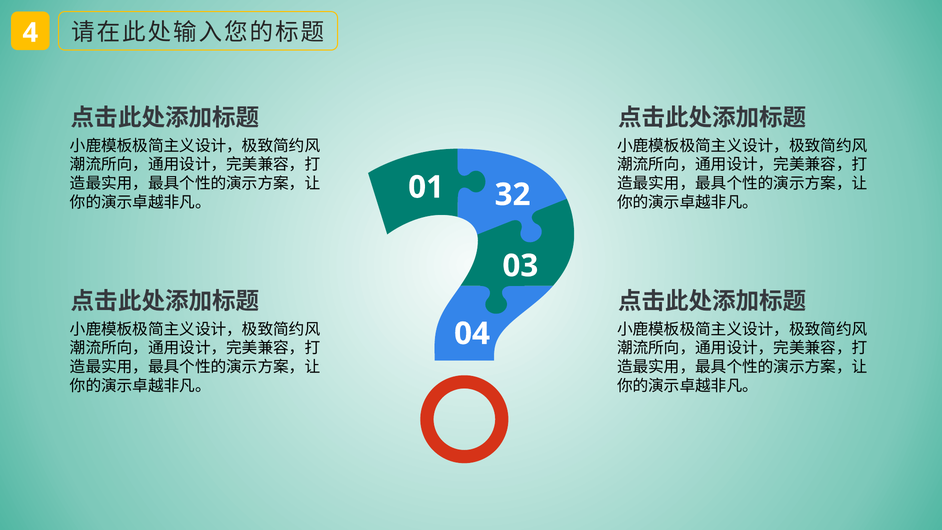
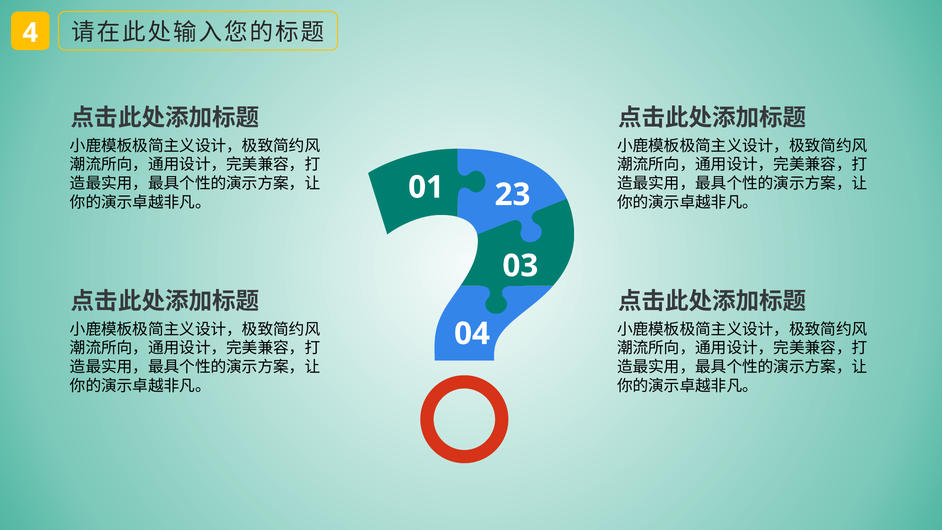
32: 32 -> 23 (513, 195)
